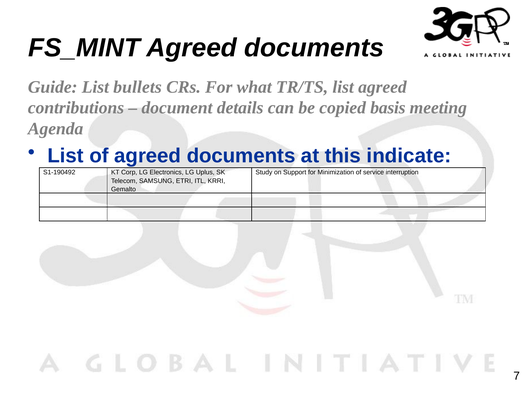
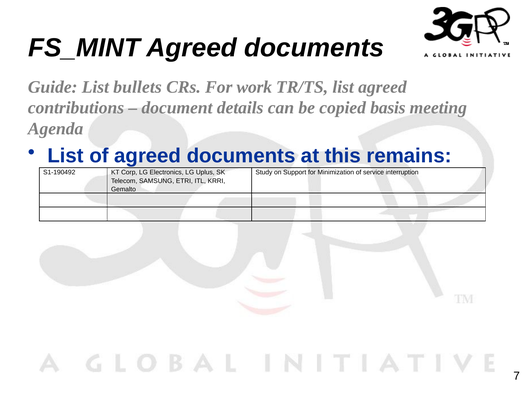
what: what -> work (254, 87)
indicate: indicate -> remains (409, 156)
